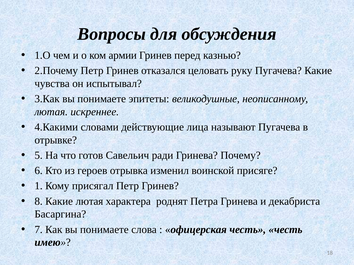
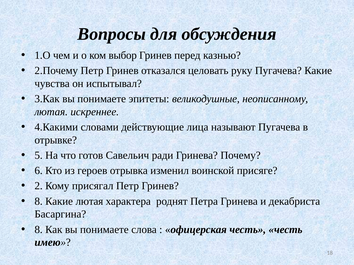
армии: армии -> выбор (123, 55)
1: 1 -> 2 (39, 186)
7: 7 -> 8 (39, 230)
